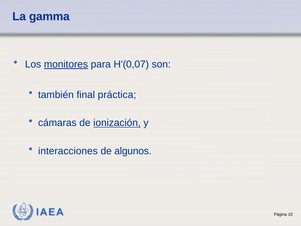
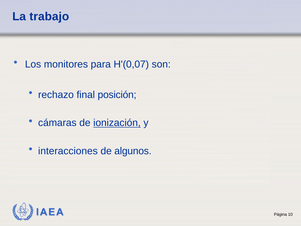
gamma: gamma -> trabajo (49, 17)
monitores underline: present -> none (66, 64)
también: también -> rechazo (56, 95)
práctica: práctica -> posición (117, 95)
